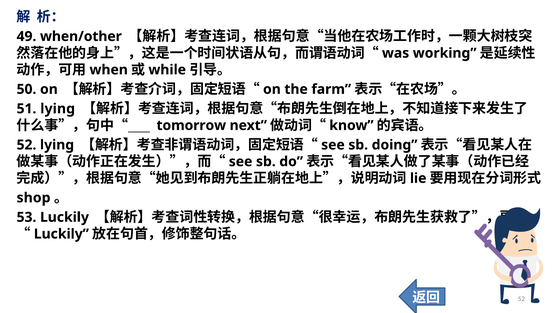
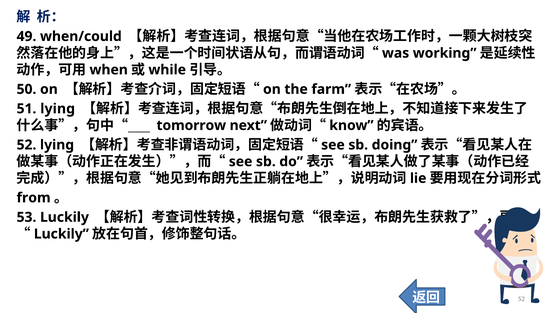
when/other: when/other -> when/could (81, 36)
shop: shop -> from (34, 198)
